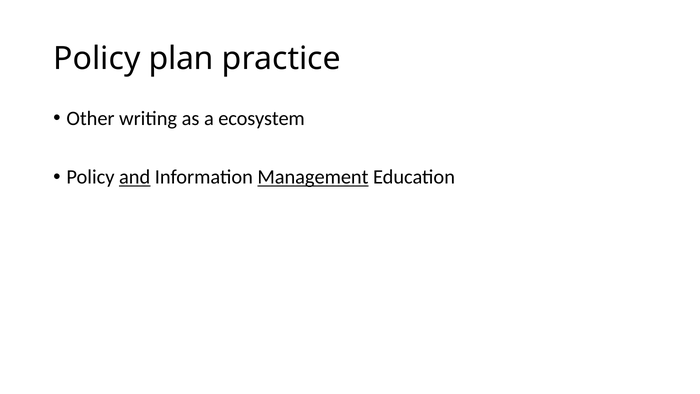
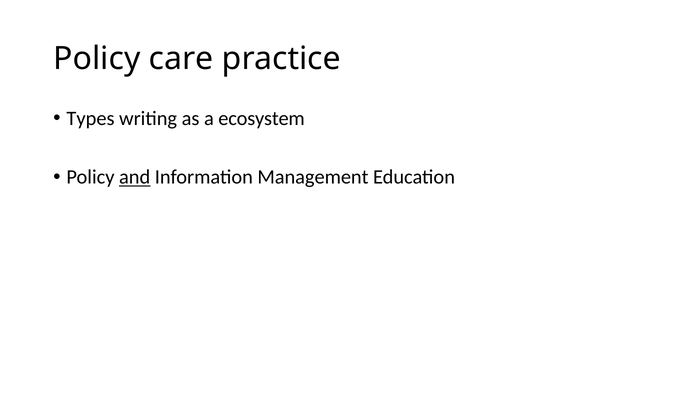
plan: plan -> care (181, 59)
Other: Other -> Types (91, 118)
Management underline: present -> none (313, 177)
